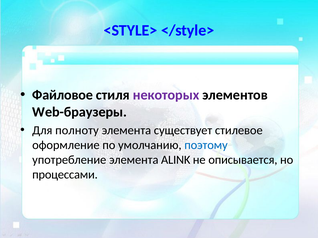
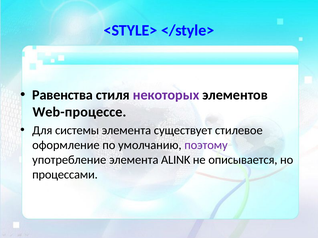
Файловое: Файловое -> Равенства (63, 95)
Web-браузеры: Web-браузеры -> Web-процессе (80, 112)
полноту: полноту -> системы (77, 130)
поэтому colour: blue -> purple (206, 145)
